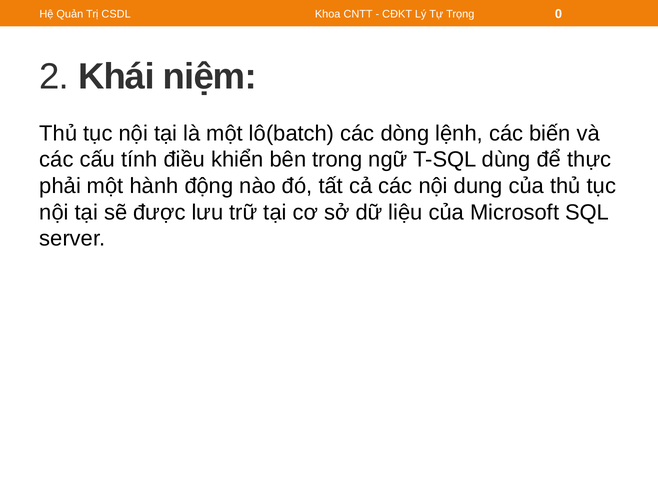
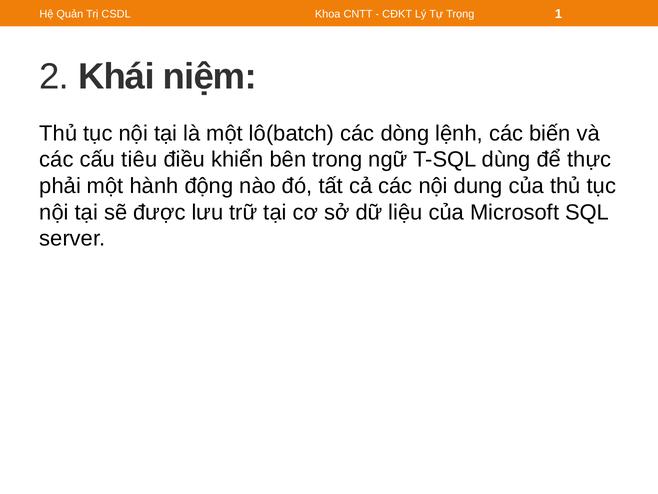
0: 0 -> 1 (558, 14)
tính: tính -> tiêu (139, 159)
